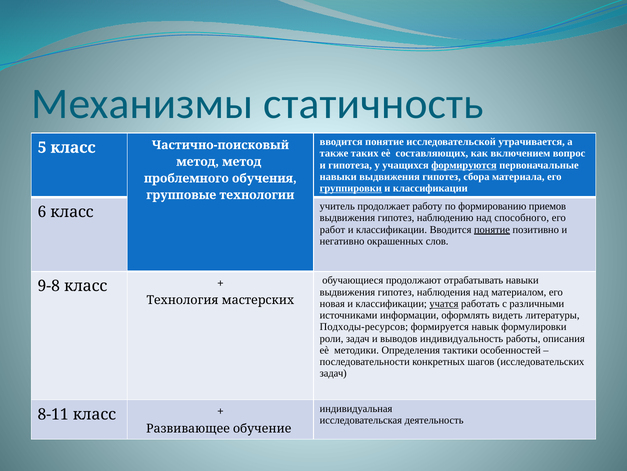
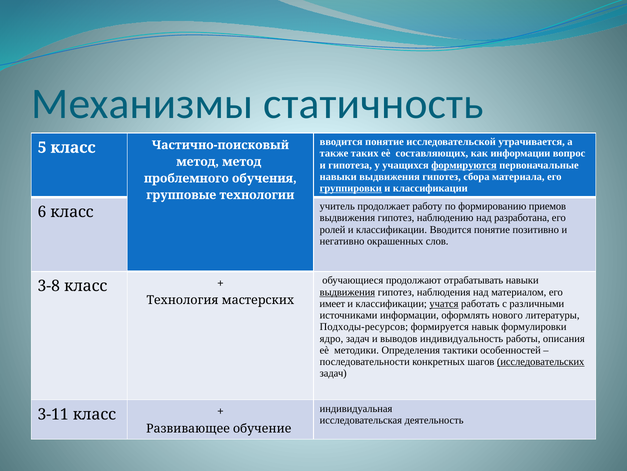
как включением: включением -> информации (520, 153)
способного: способного -> разработана (522, 218)
работ: работ -> ролей (333, 229)
понятие underline: present -> none (492, 229)
9-8: 9-8 -> 3-8 (49, 286)
выдвижения underline: none -> present (347, 292)
новая: новая -> имеет (332, 303)
видеть: видеть -> нового (507, 315)
роли: роли -> ядро (331, 338)
исследовательских underline: none -> present (541, 361)
8-11: 8-11 -> 3-11 (53, 414)
